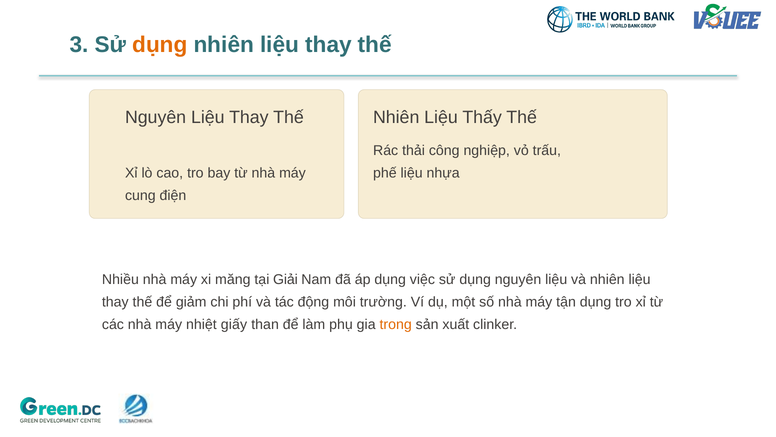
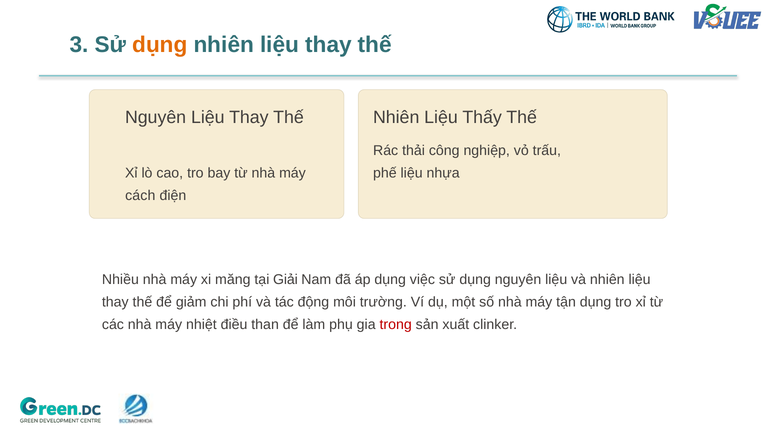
cung: cung -> cách (140, 195)
giấy: giấy -> điều (234, 324)
trong colour: orange -> red (396, 324)
